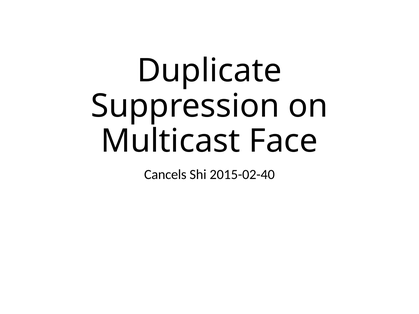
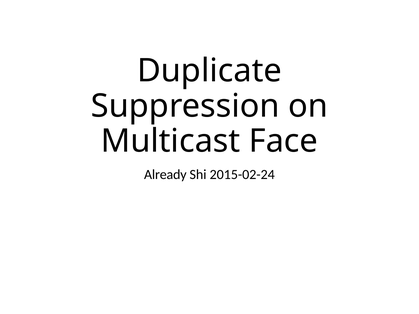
Cancels: Cancels -> Already (165, 175)
2015-02-40: 2015-02-40 -> 2015-02-24 (242, 175)
